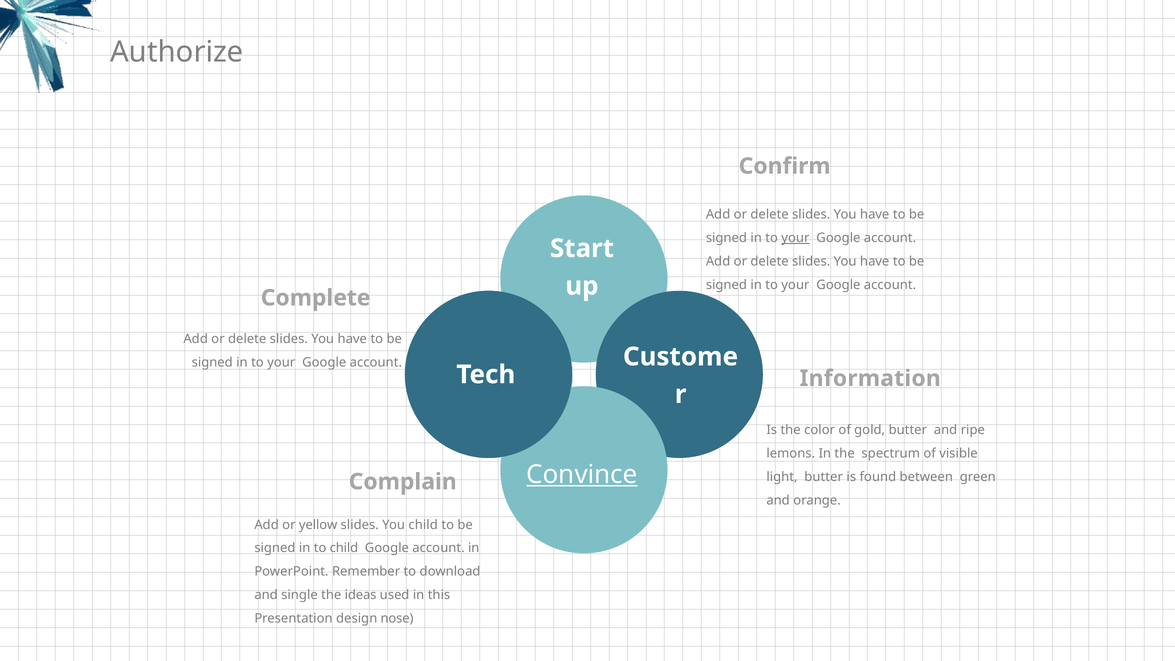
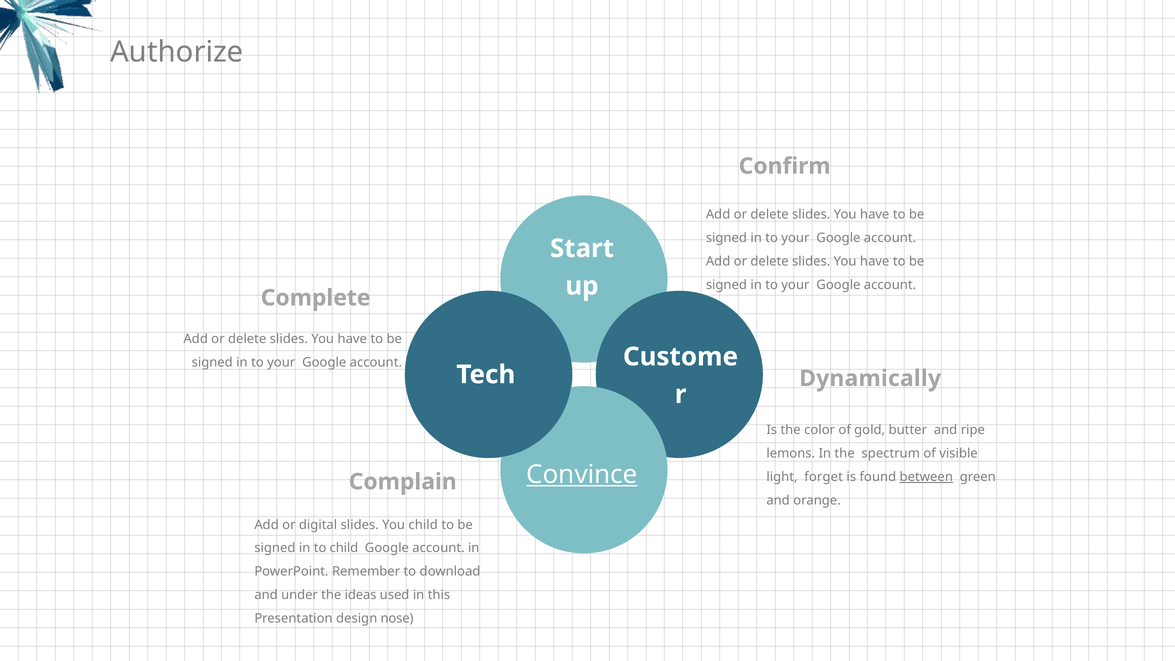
your underline: present -> none (795, 238)
Information: Information -> Dynamically (870, 378)
light butter: butter -> forget (824, 477)
between underline: none -> present (926, 477)
yellow: yellow -> digital (318, 525)
single: single -> under (300, 595)
